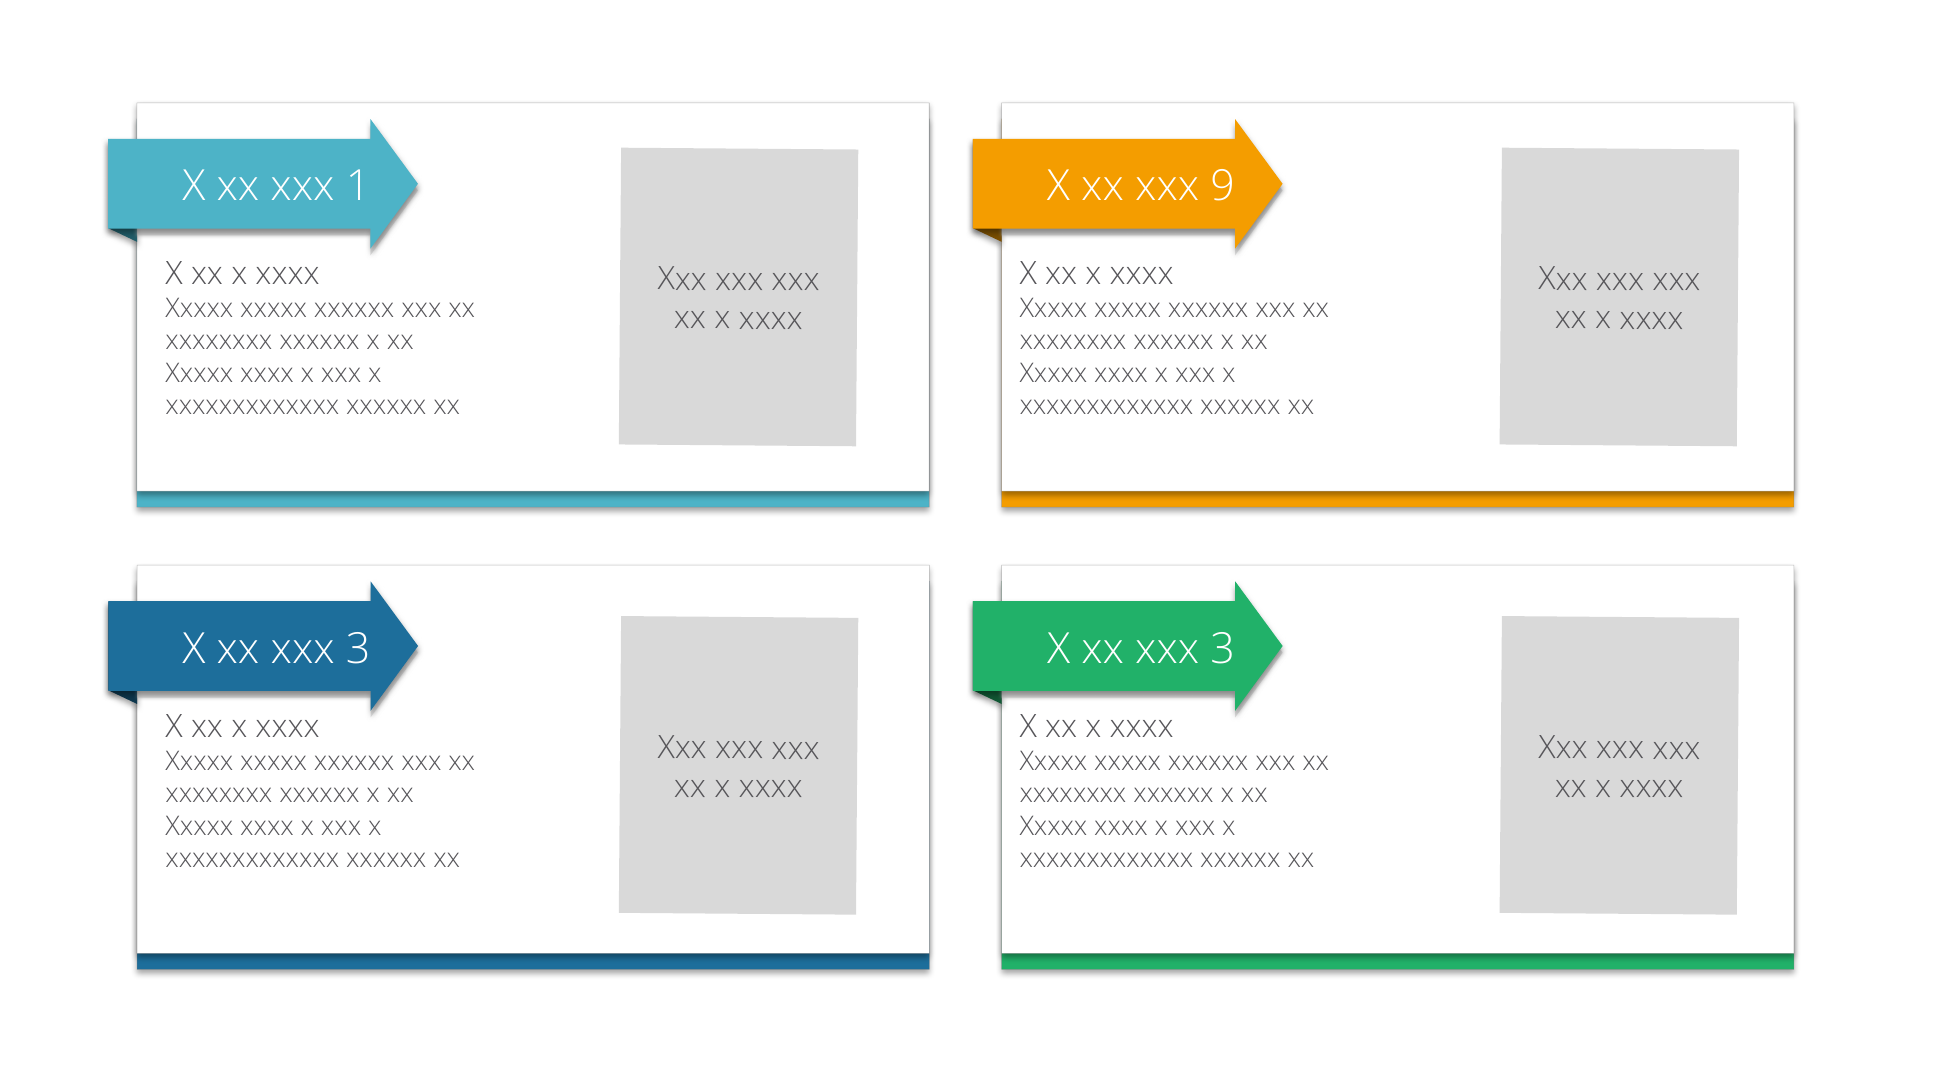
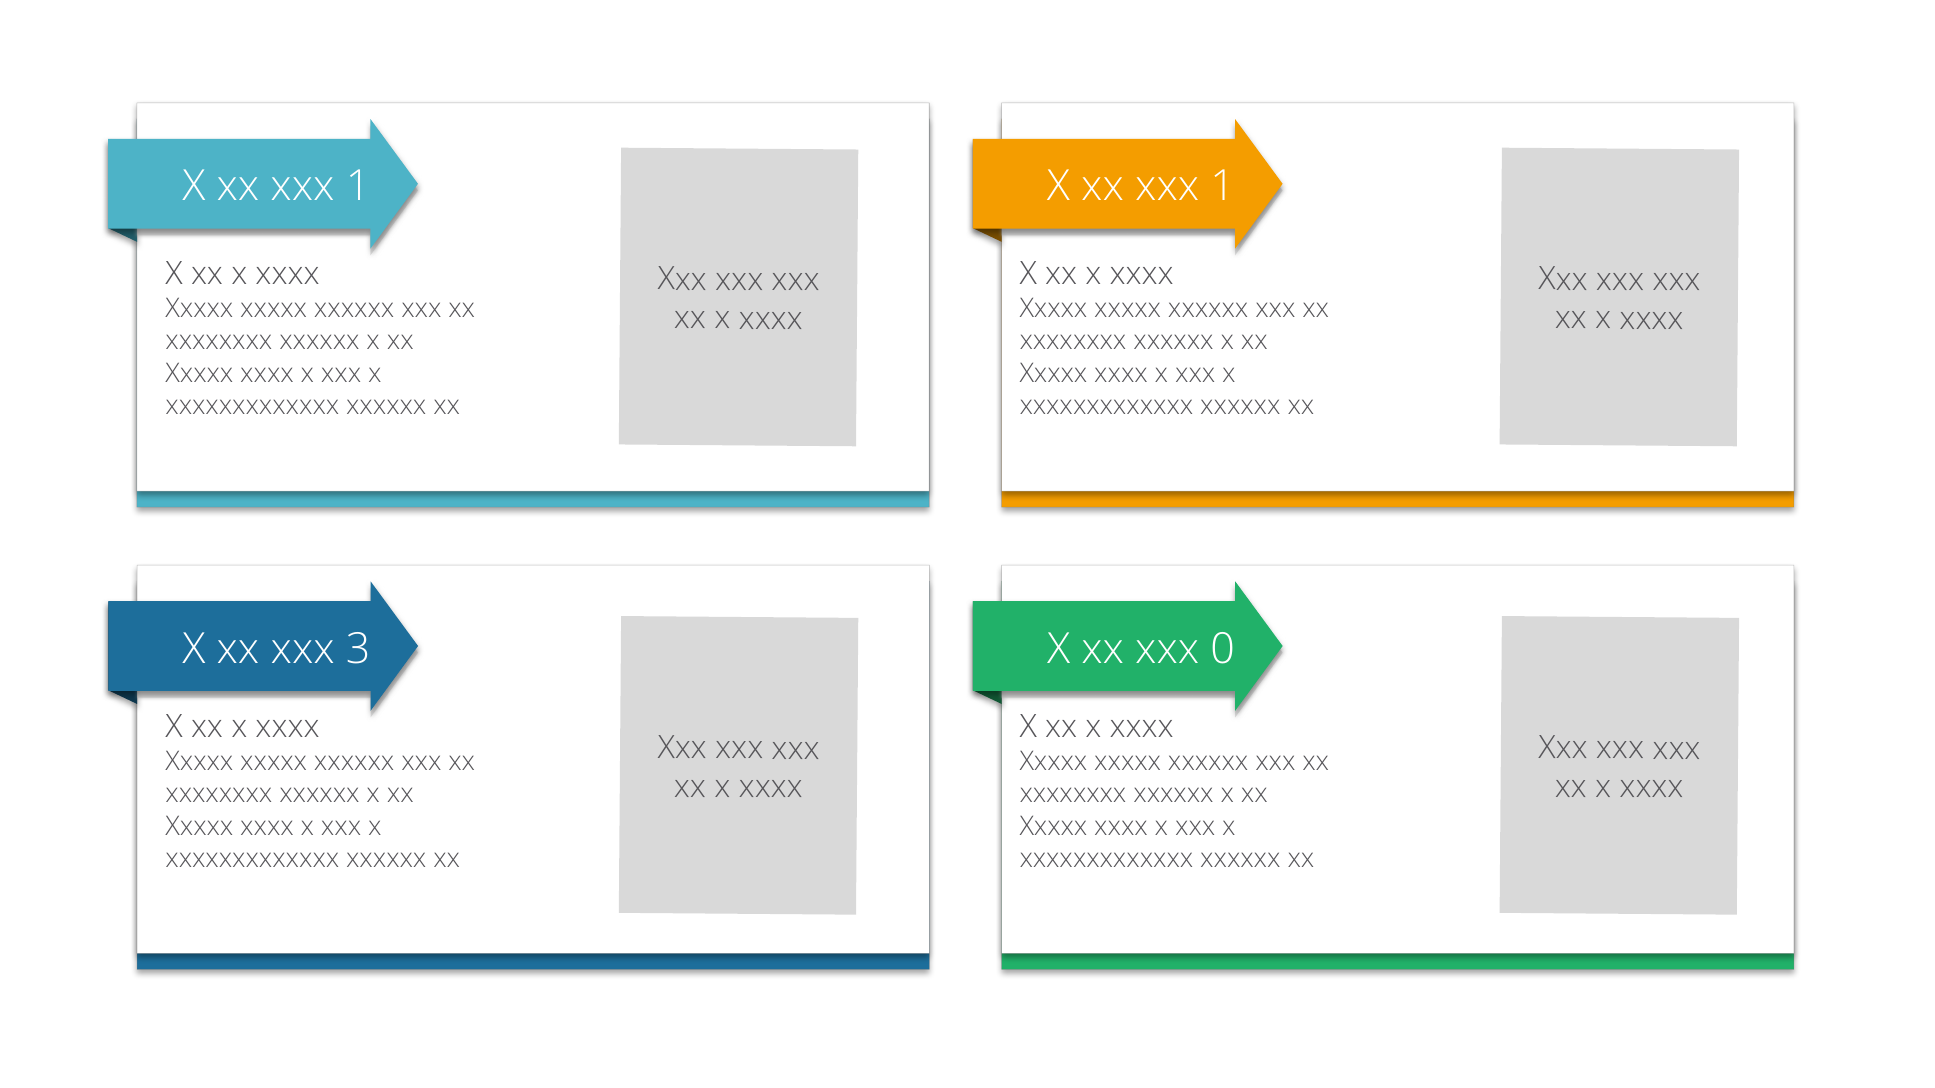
9: 9 -> 1 (1223, 187)
3: 3 -> 0 (1223, 649)
